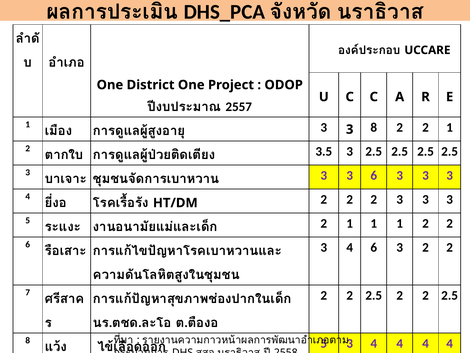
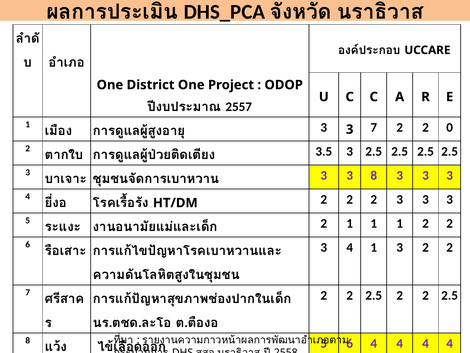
3 8: 8 -> 7 (374, 127)
1: 1 -> 0 (450, 127)
3 6: 6 -> 8 (374, 175)
4 6: 6 -> 1 (374, 247)
3: 3 -> 6 (350, 343)
